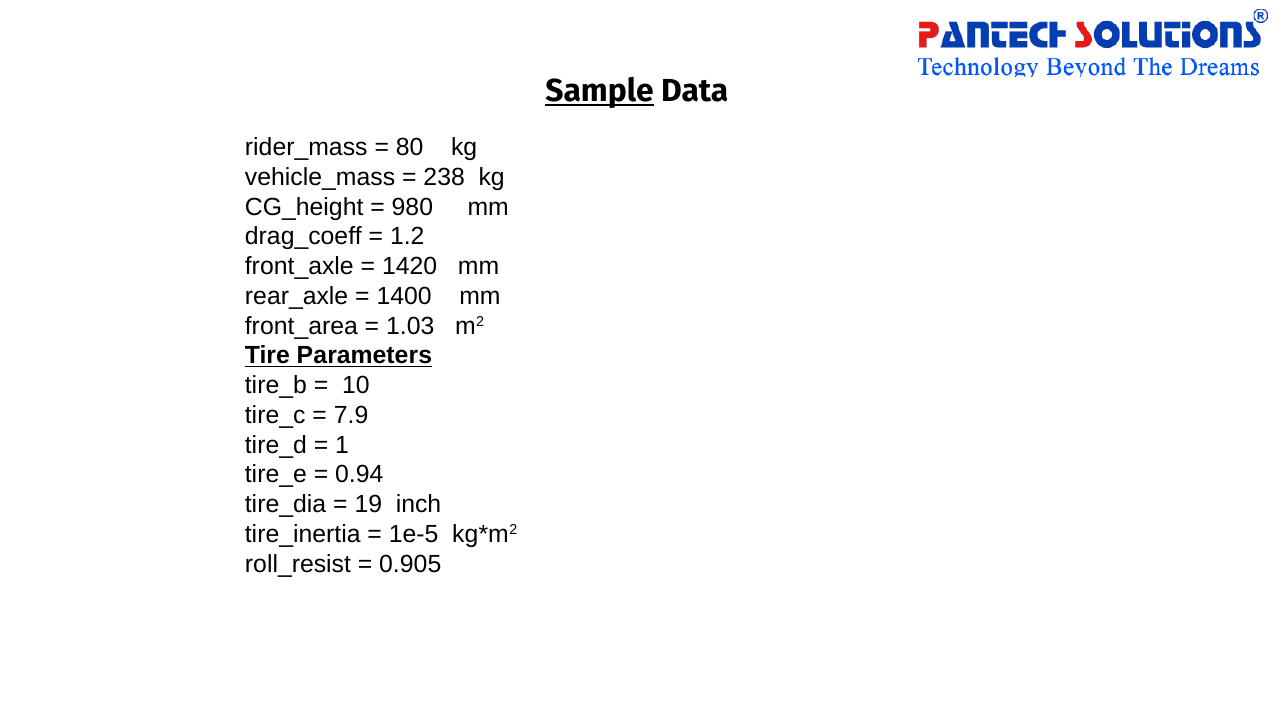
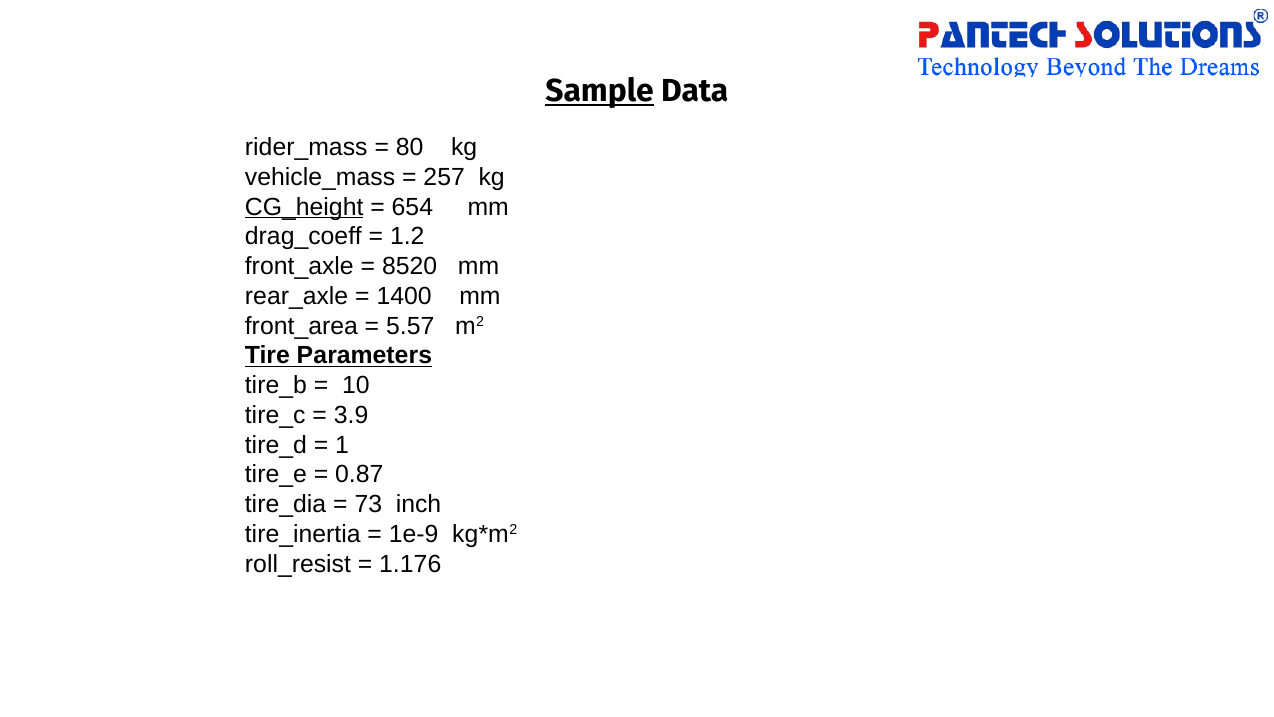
238: 238 -> 257 (444, 177)
CG_height underline: none -> present (304, 207)
980: 980 -> 654 (412, 207)
1420: 1420 -> 8520 (410, 266)
1.03: 1.03 -> 5.57 (410, 326)
7.9: 7.9 -> 3.9 (351, 415)
0.94: 0.94 -> 0.87 (359, 474)
19: 19 -> 73 (368, 504)
1e-5: 1e-5 -> 1e-9 (414, 534)
0.905: 0.905 -> 1.176 (410, 564)
